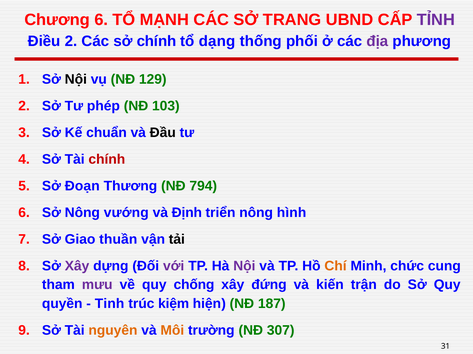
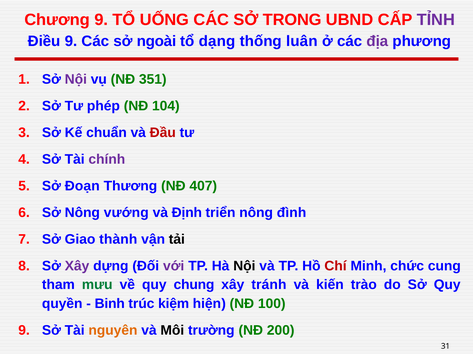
Chương 6: 6 -> 9 (101, 20)
MẠNH: MẠNH -> UỐNG (164, 20)
TRANG: TRANG -> TRONG (292, 20)
Điều 2: 2 -> 9 (71, 41)
sở chính: chính -> ngoài (156, 41)
phối: phối -> luân (302, 41)
Nội colour: black -> purple (76, 79)
129: 129 -> 351 (153, 79)
103: 103 -> 104 (166, 106)
Đầu colour: black -> red (163, 133)
chính colour: red -> purple (107, 160)
794: 794 -> 407 (203, 186)
hình: hình -> đình (292, 213)
thuần: thuần -> thành (118, 240)
Nội colour: purple -> black (244, 267)
Chí colour: orange -> red (336, 267)
mưu colour: purple -> green (97, 285)
chống: chống -> chung (194, 285)
đứng: đứng -> tránh (269, 285)
trận: trận -> trào (364, 285)
Tinh: Tinh -> Binh (110, 304)
187: 187 -> 100 (272, 304)
Môi colour: orange -> black (172, 331)
307: 307 -> 200 (281, 331)
